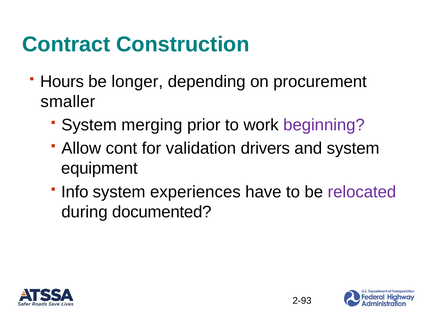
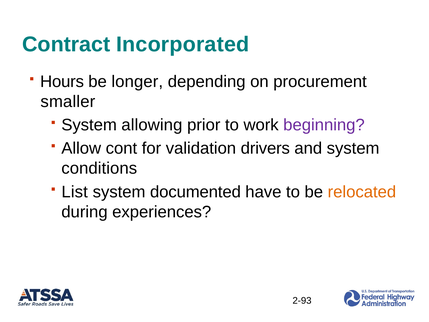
Construction: Construction -> Incorporated (183, 44)
merging: merging -> allowing (152, 125)
equipment: equipment -> conditions (99, 168)
Info: Info -> List (75, 192)
experiences: experiences -> documented (195, 192)
relocated colour: purple -> orange (362, 192)
documented: documented -> experiences (162, 212)
